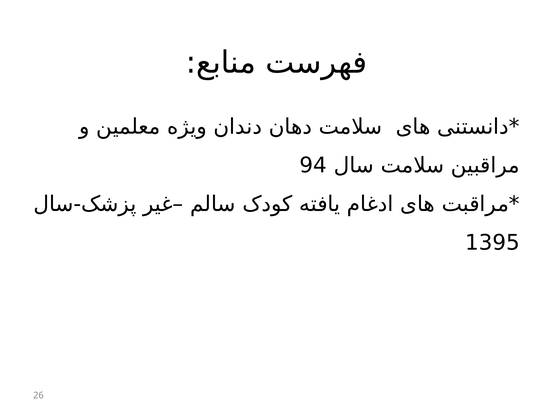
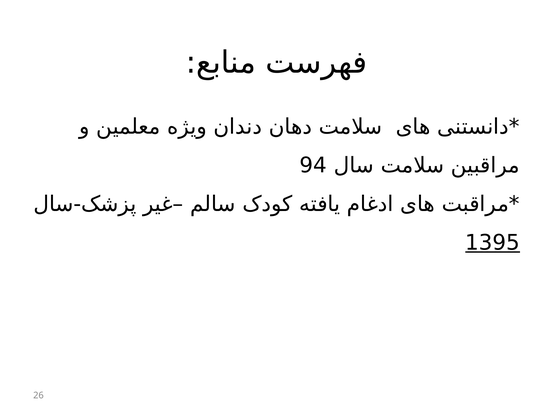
1395 underline: none -> present (493, 243)
